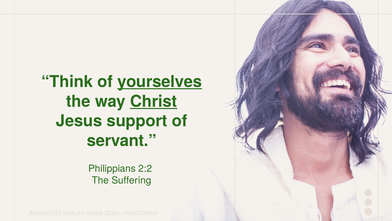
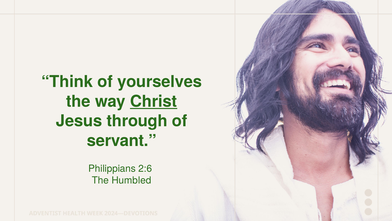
yourselves underline: present -> none (160, 82)
support: support -> through (137, 121)
2:2: 2:2 -> 2:6 (145, 168)
Suffering: Suffering -> Humbled (131, 180)
